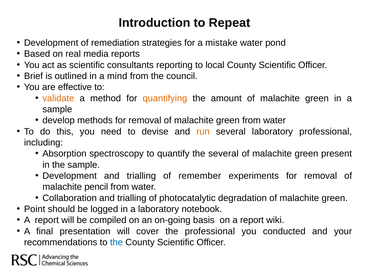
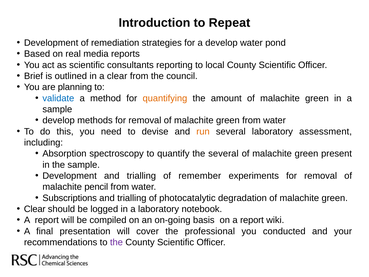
a mistake: mistake -> develop (221, 43)
a mind: mind -> clear (117, 76)
effective: effective -> planning (75, 87)
validate colour: orange -> blue (58, 98)
laboratory professional: professional -> assessment (326, 131)
Collaboration: Collaboration -> Subscriptions (70, 198)
Point: Point -> Clear (35, 209)
the colour: blue -> purple (116, 242)
